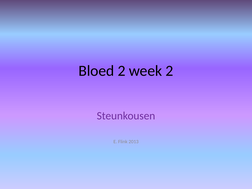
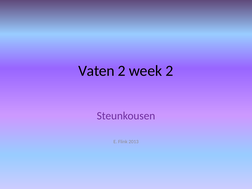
Bloed: Bloed -> Vaten (96, 71)
